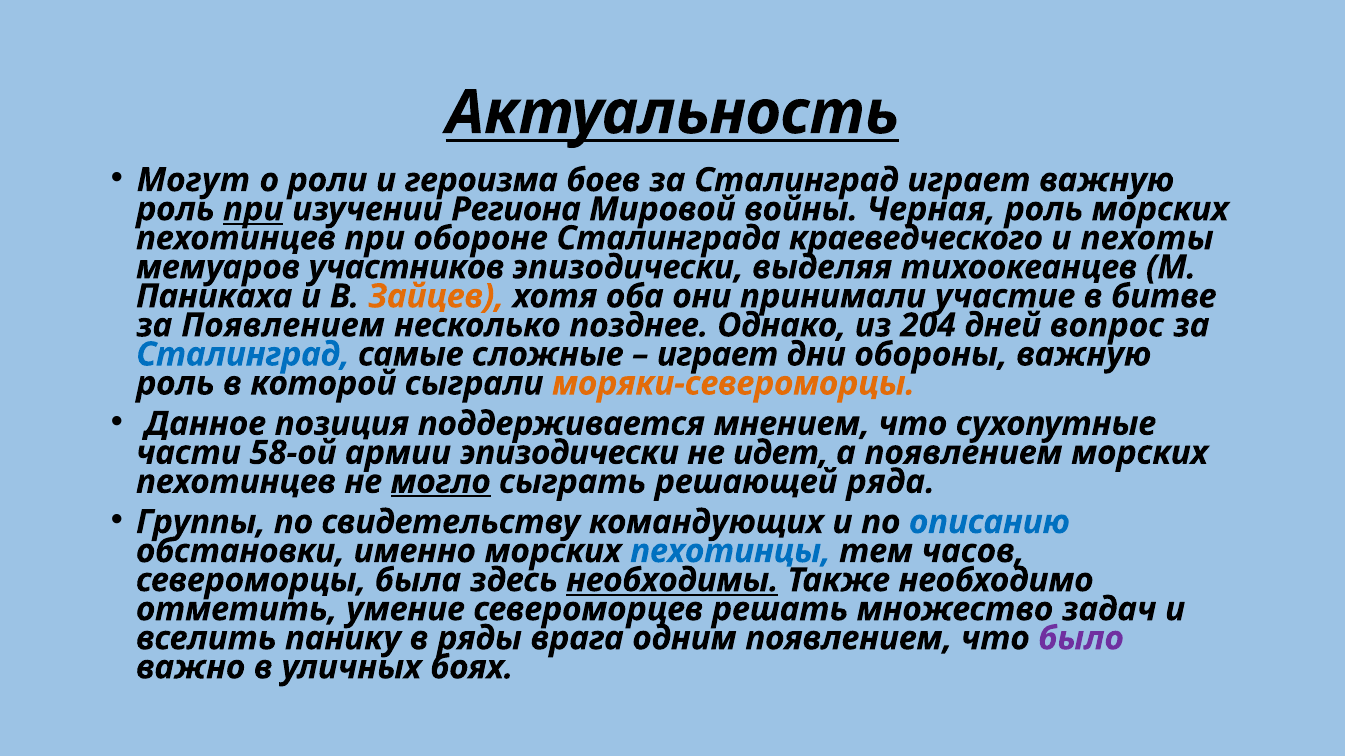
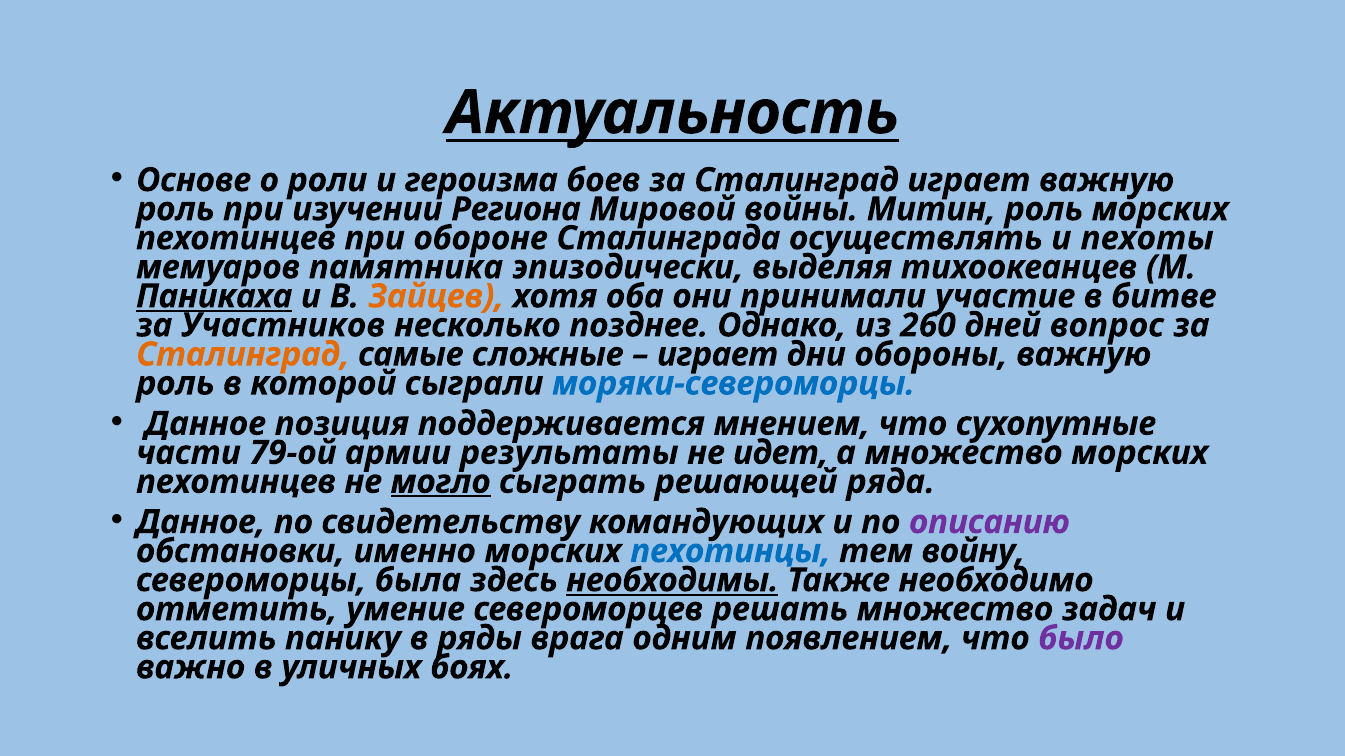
Могут: Могут -> Основе (194, 180)
при underline: present -> none (253, 209)
Черная: Черная -> Митин (931, 209)
краеведческого: краеведческого -> осуществлять (916, 238)
участников: участников -> памятника (406, 267)
Паникаха underline: none -> present (214, 297)
за Появлением: Появлением -> Участников (283, 326)
204: 204 -> 260 (928, 326)
Сталинград colour: blue -> orange (243, 355)
моряки-североморцы colour: orange -> blue (734, 384)
58-ой: 58-ой -> 79-ой (293, 453)
армии эпизодически: эпизодически -> результаты (569, 453)
а появлением: появлением -> множество (964, 453)
Группы: Группы -> Данное (201, 522)
описанию colour: blue -> purple (989, 522)
часов: часов -> войну (973, 552)
